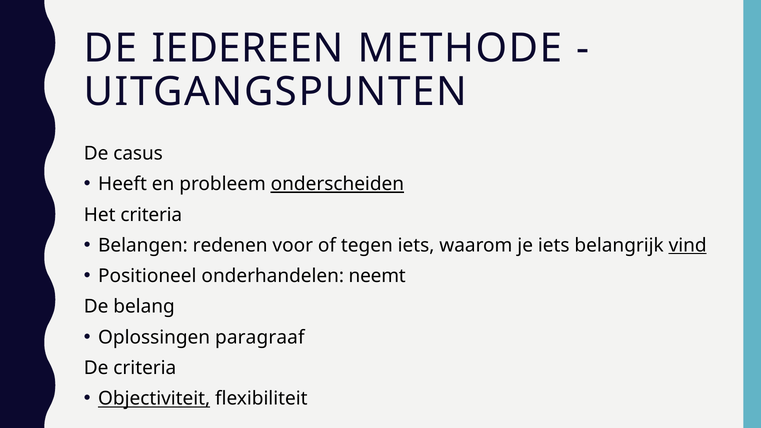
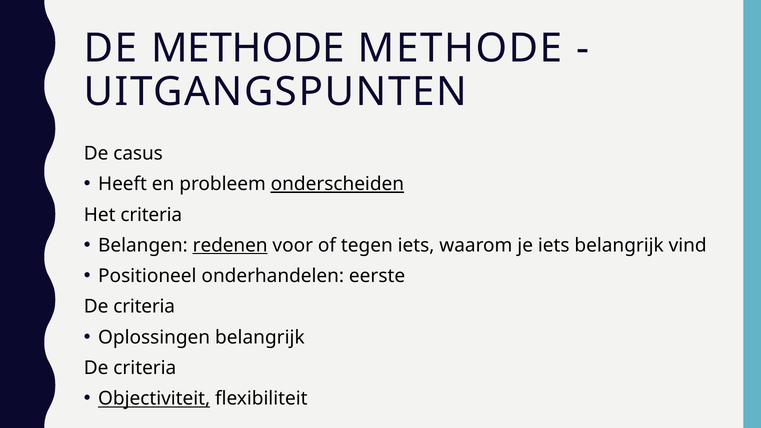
DE IEDEREEN: IEDEREEN -> METHODE (248, 48)
redenen underline: none -> present (230, 245)
vind underline: present -> none (688, 245)
neemt: neemt -> eerste (377, 276)
belang: belang -> criteria (144, 307)
Oplossingen paragraaf: paragraaf -> belangrijk (260, 337)
